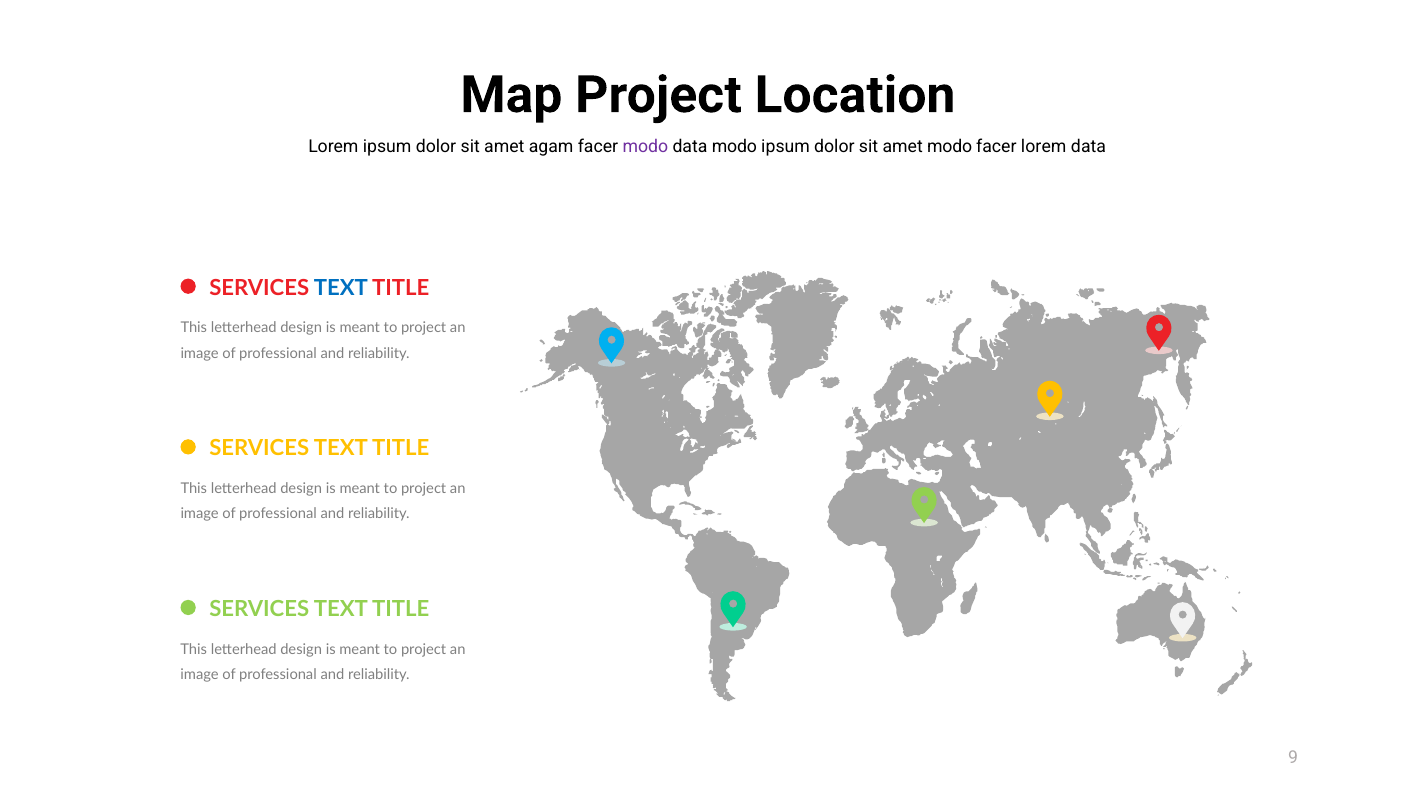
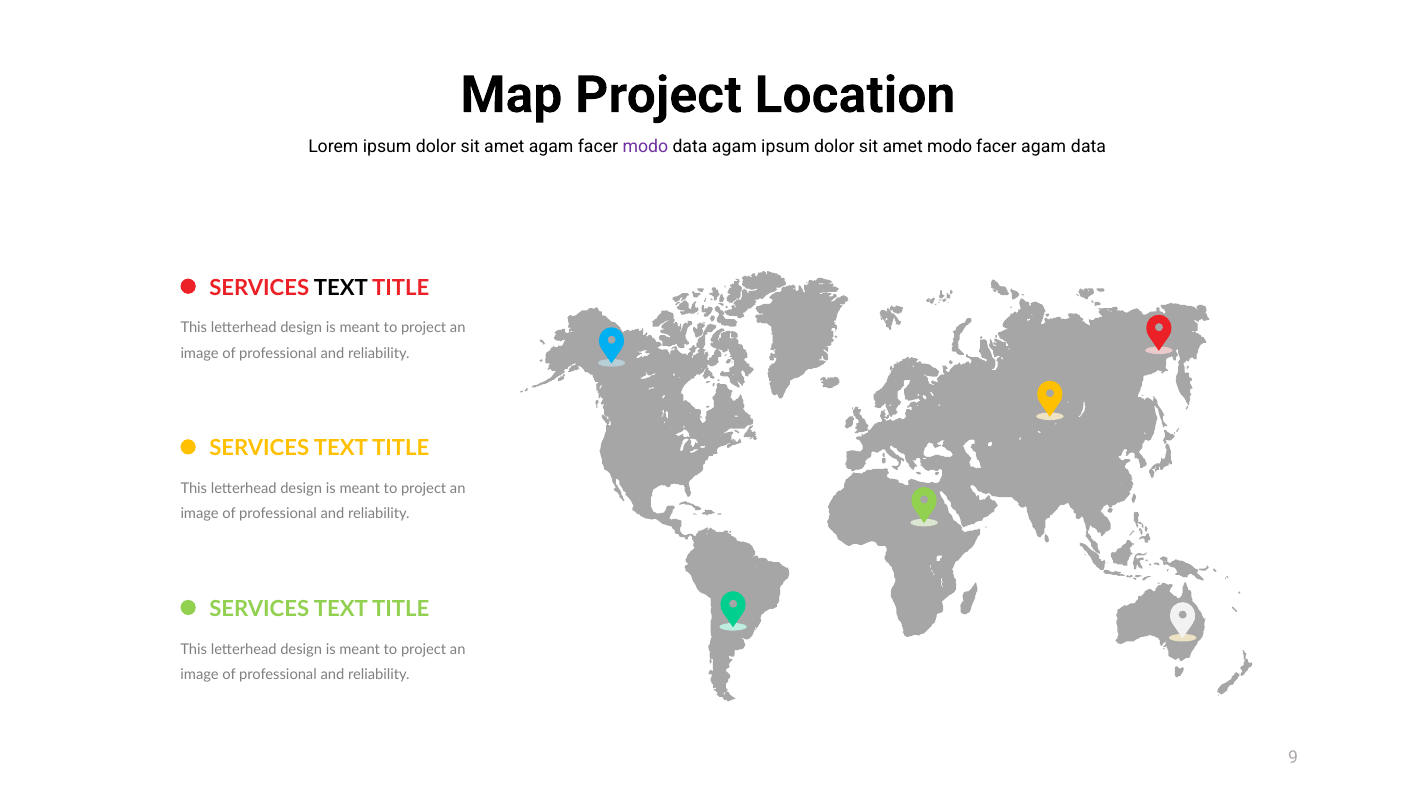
data modo: modo -> agam (734, 147)
facer lorem: lorem -> agam (1044, 147)
TEXT colour: blue -> black (341, 288)
